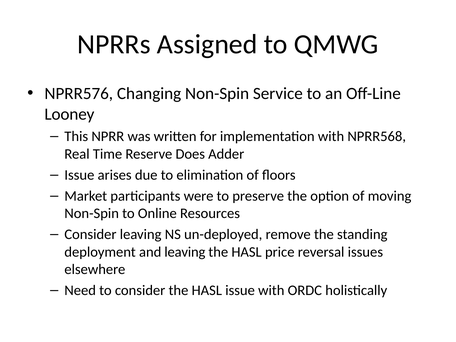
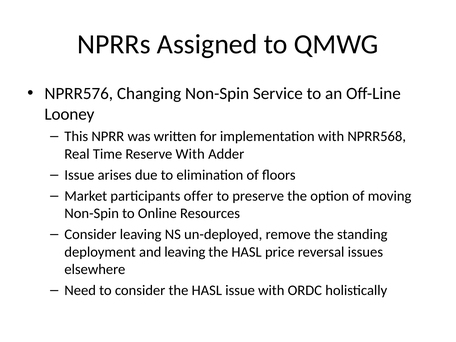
Reserve Does: Does -> With (190, 154)
were: were -> offer (198, 196)
